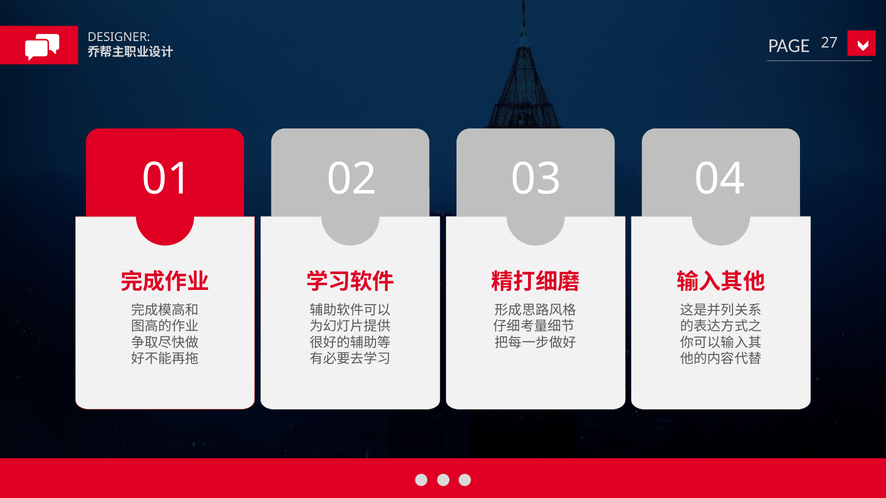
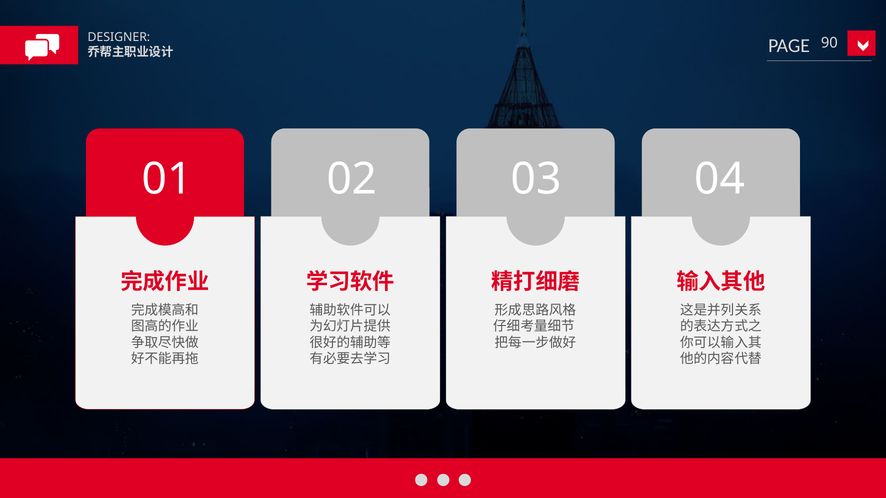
27: 27 -> 90 (829, 43)
